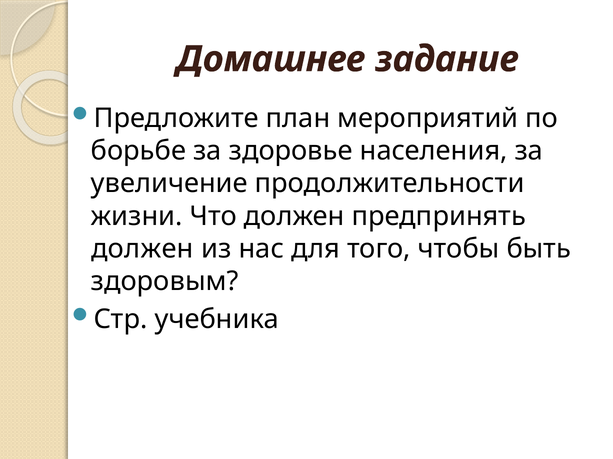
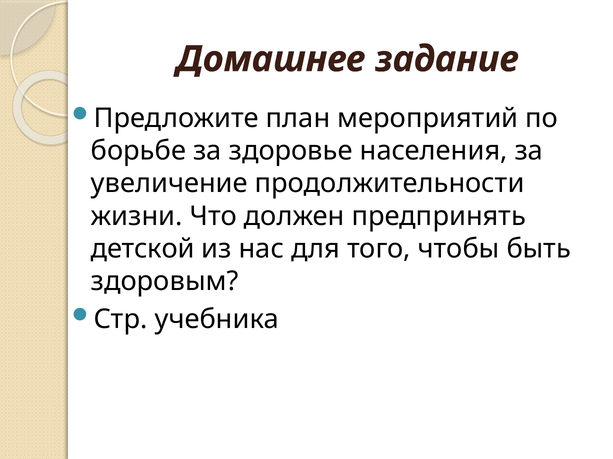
должен: должен -> детской (143, 249)
